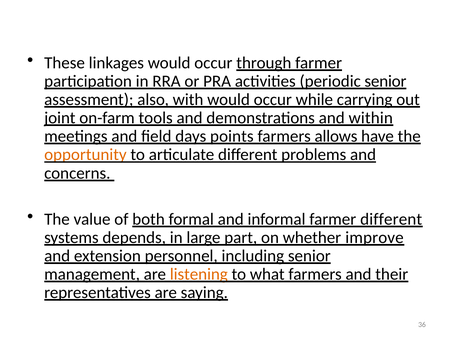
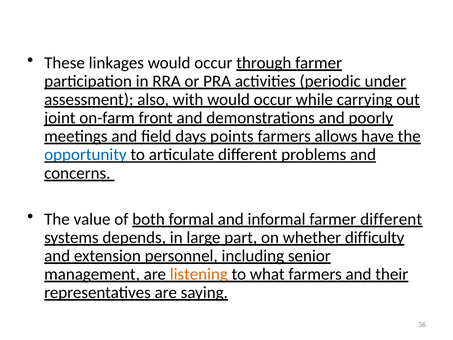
periodic senior: senior -> under (385, 81)
tools: tools -> front (156, 118)
within: within -> poorly (371, 118)
opportunity colour: orange -> blue (85, 155)
improve: improve -> difficulty (375, 237)
